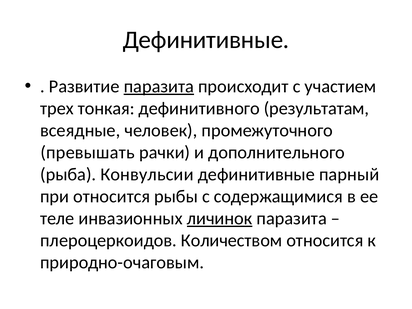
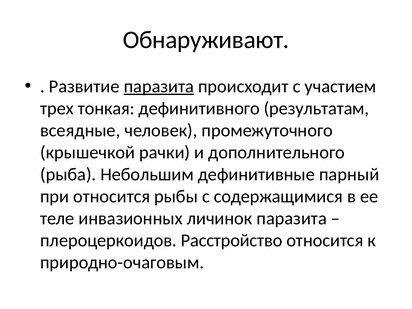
Дефинитивные: Дефинитивные -> Обнаруживают (206, 40)
превышать: превышать -> крышечкой (88, 152)
Конвульсии: Конвульсии -> Небольшим (147, 174)
личинок underline: present -> none (220, 218)
Количеством: Количеством -> Расстройство (232, 240)
